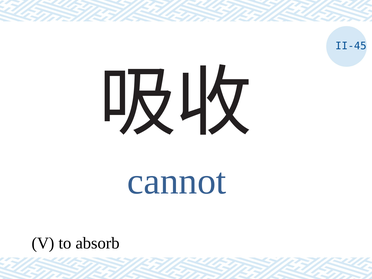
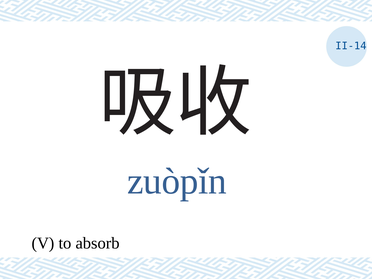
II-45: II-45 -> II-14 (351, 46)
cannot: cannot -> zuòpǐn (177, 181)
